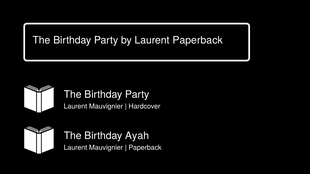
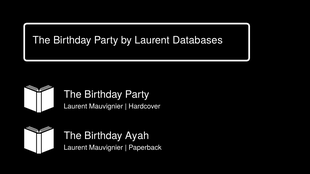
Laurent Paperback: Paperback -> Databases (198, 40)
